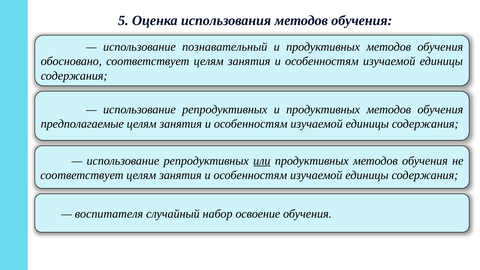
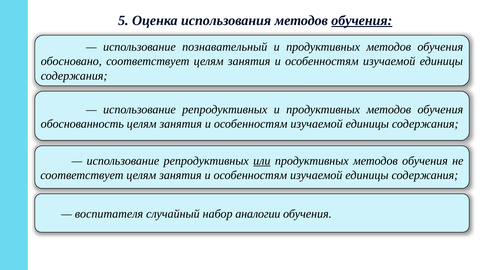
обучения underline: none -> present (362, 20)
предполагаемые: предполагаемые -> обоснованность (82, 124)
освоение: освоение -> аналогии (258, 214)
